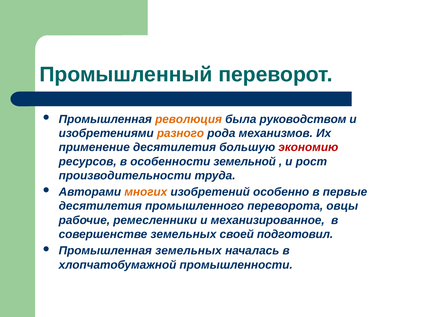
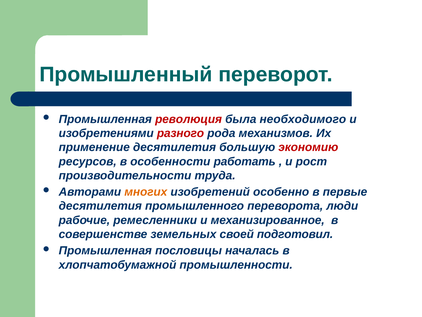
революция colour: orange -> red (189, 119)
руководством: руководством -> необходимого (303, 119)
разного colour: orange -> red (180, 133)
земельной: земельной -> работать (245, 161)
овцы: овцы -> люди (342, 206)
Промышленная земельных: земельных -> пословицы (189, 250)
